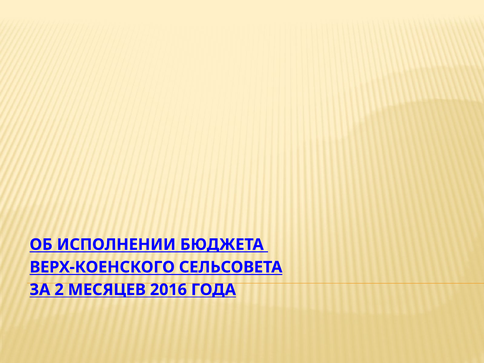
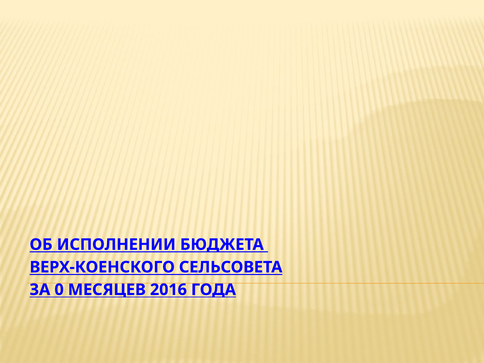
2: 2 -> 0 (59, 290)
